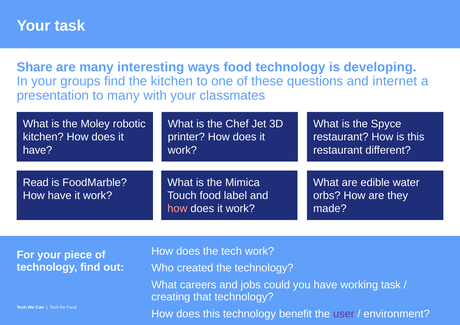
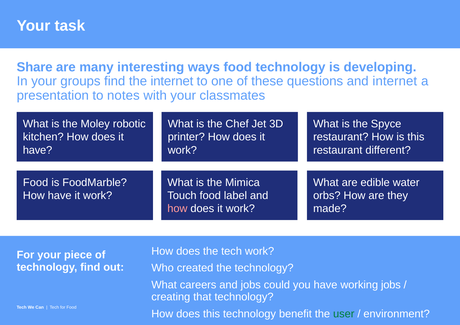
the kitchen: kitchen -> internet (172, 81)
to many: many -> notes (123, 96)
Read: Read -> Food (36, 183)
working task: task -> jobs (391, 285)
user colour: purple -> green (344, 314)
